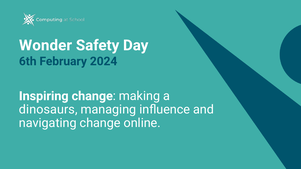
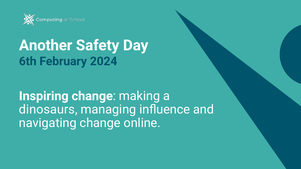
Wonder: Wonder -> Another (46, 45)
